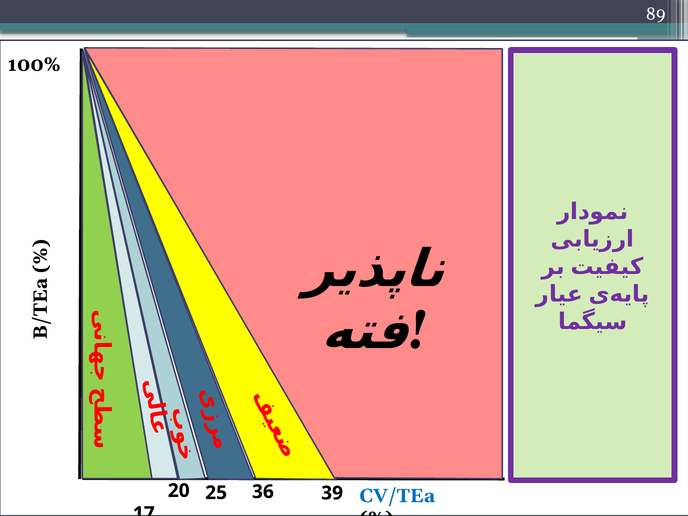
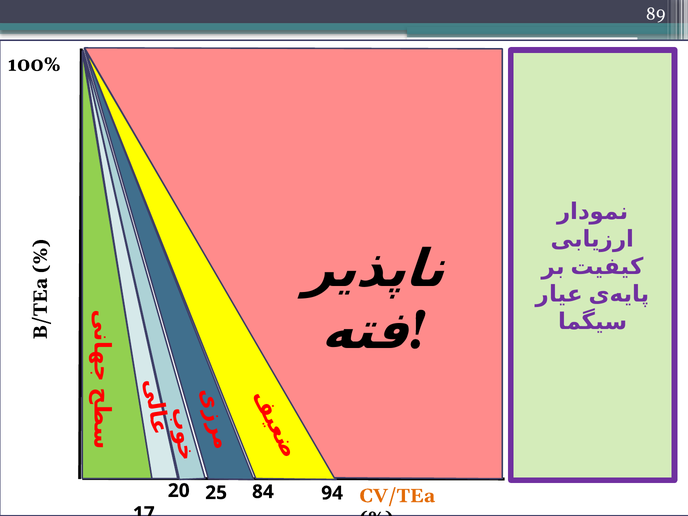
36: 36 -> 84 (263, 492)
CV/TEa colour: blue -> orange (397, 496)
39: 39 -> 94 (332, 493)
